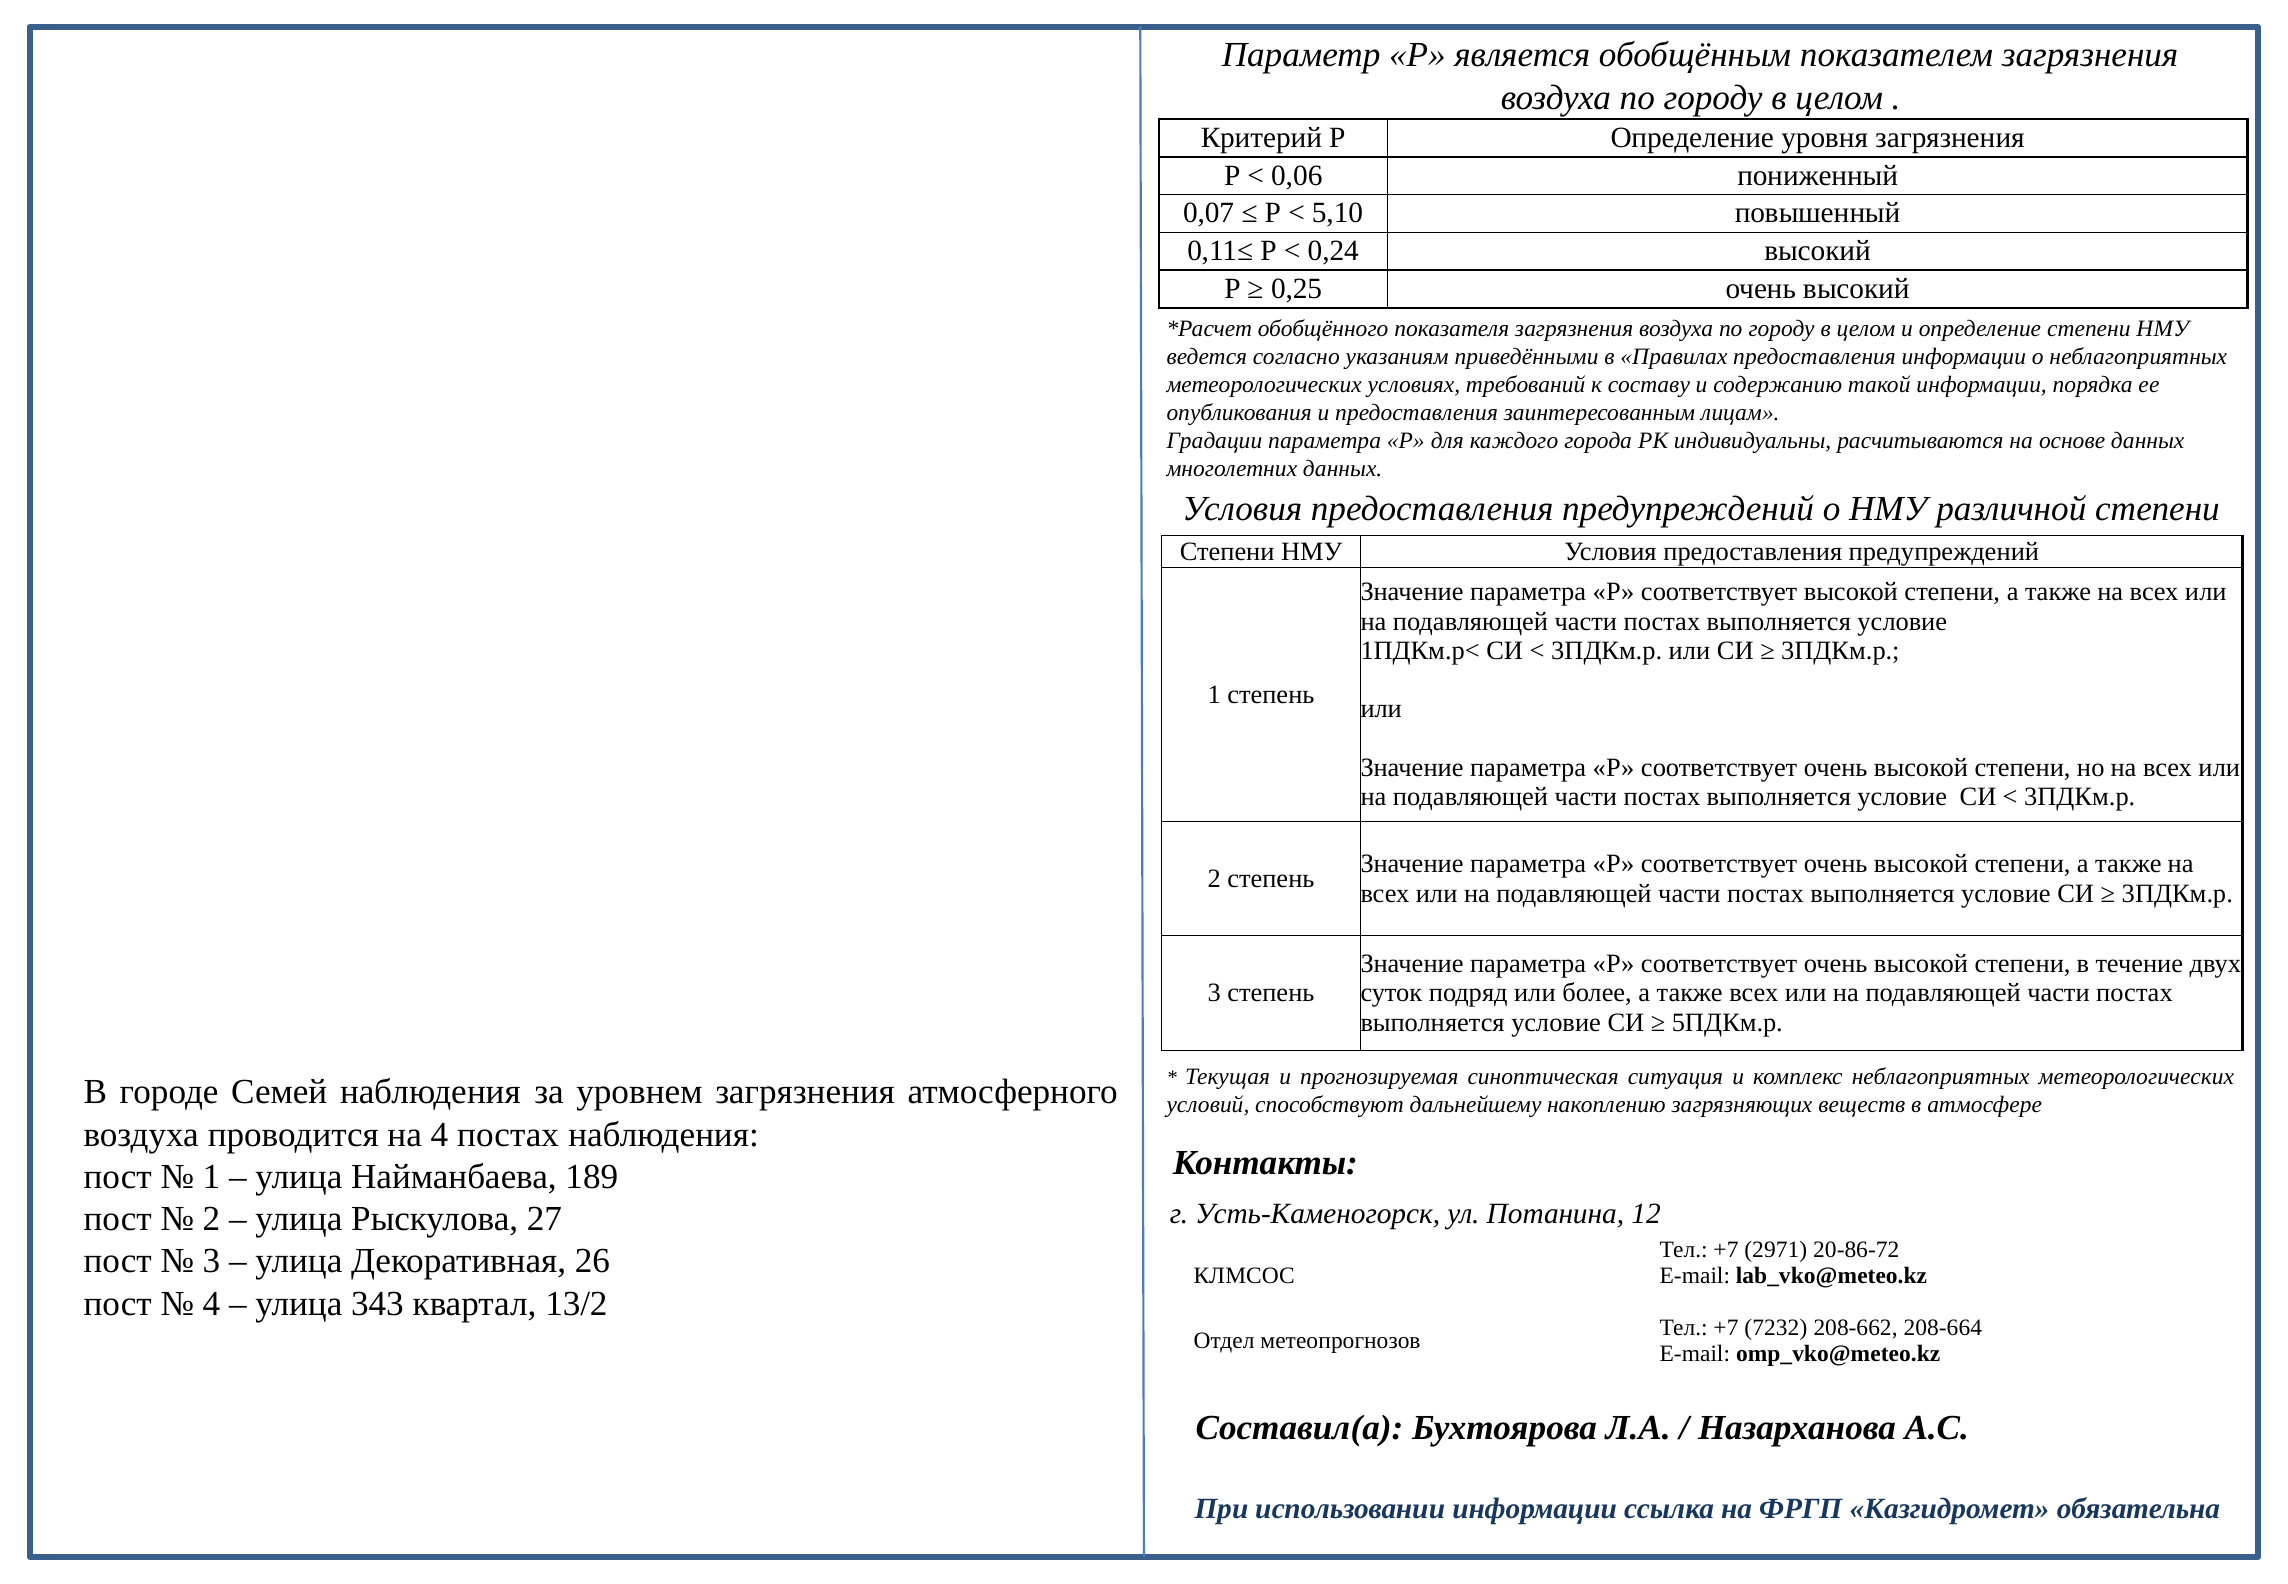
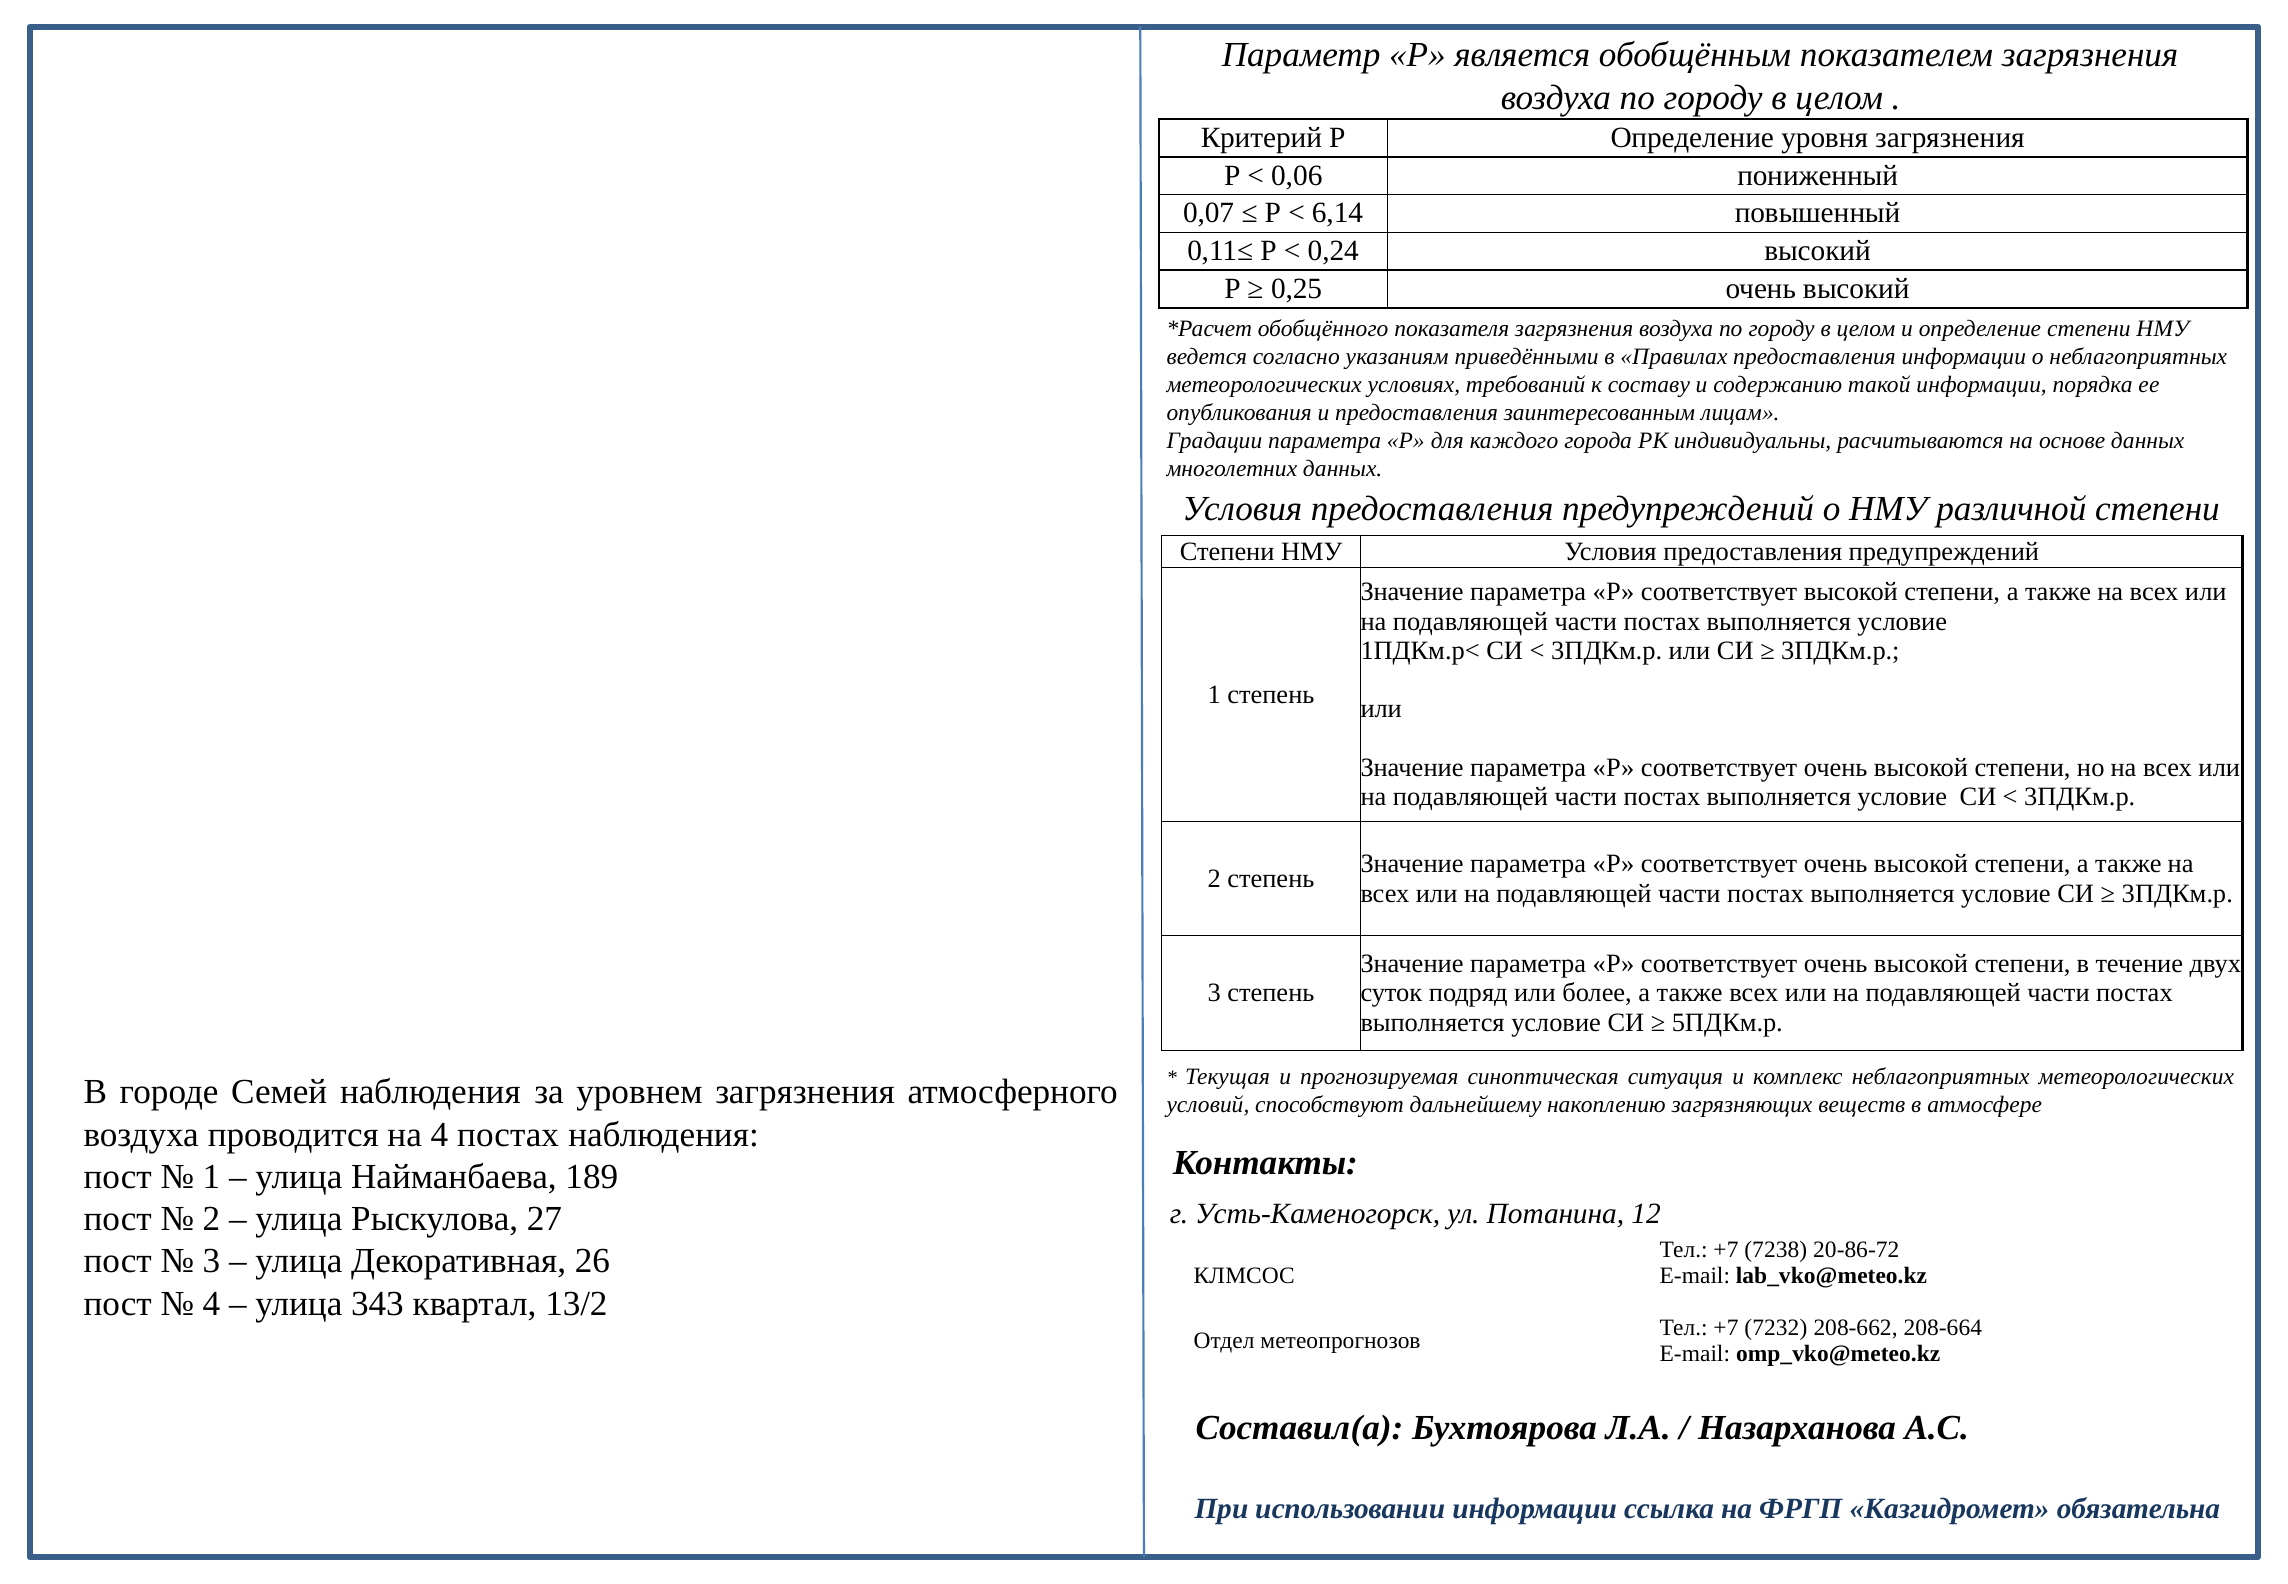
5,10: 5,10 -> 6,14 (1337, 213)
2971: 2971 -> 7238 (1776, 1250)
